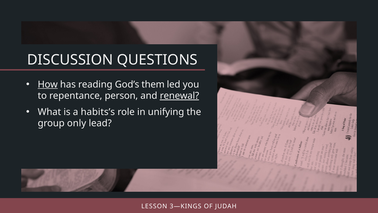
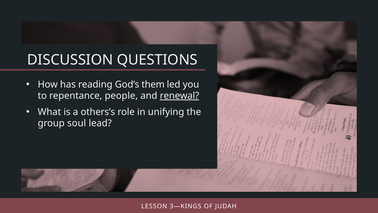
How underline: present -> none (48, 84)
person: person -> people (121, 96)
habits’s: habits’s -> others’s (98, 112)
only: only -> soul (77, 123)
